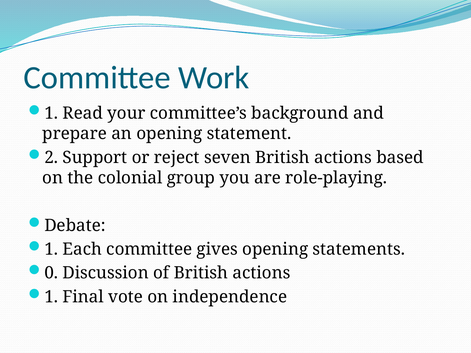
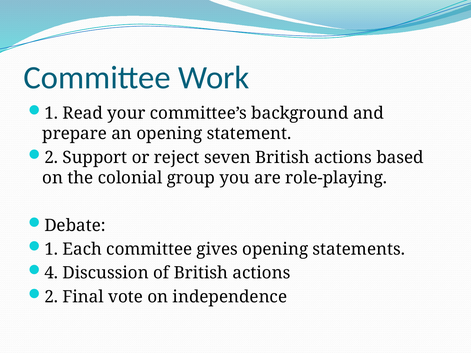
0: 0 -> 4 (51, 273)
1: 1 -> 2 (51, 297)
